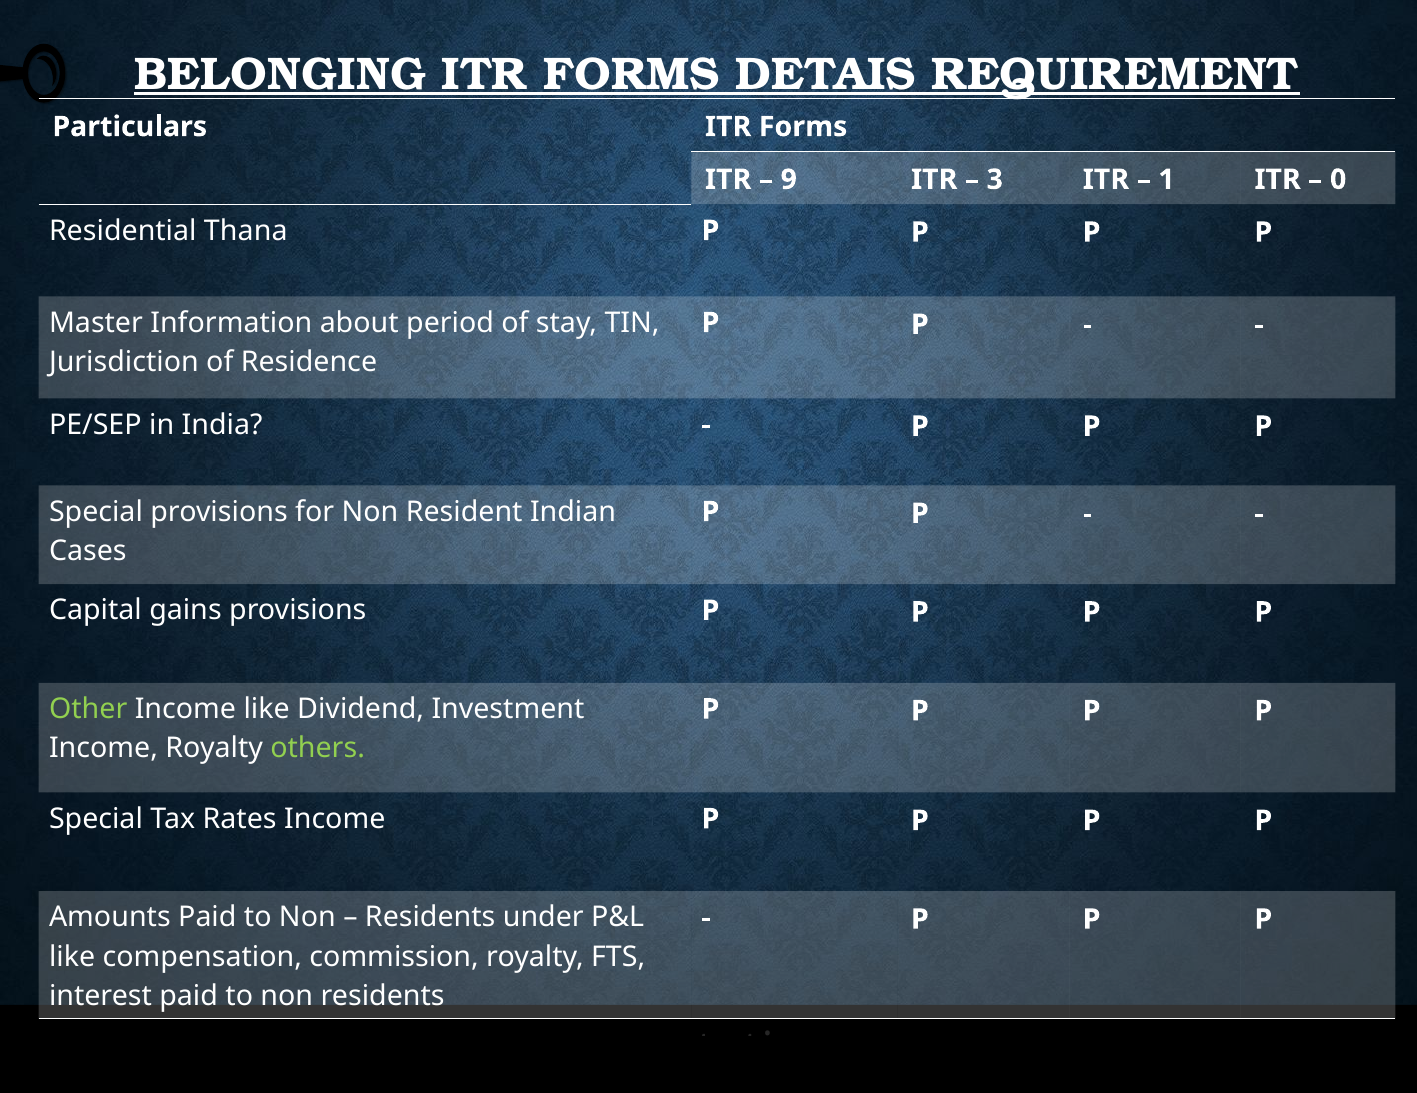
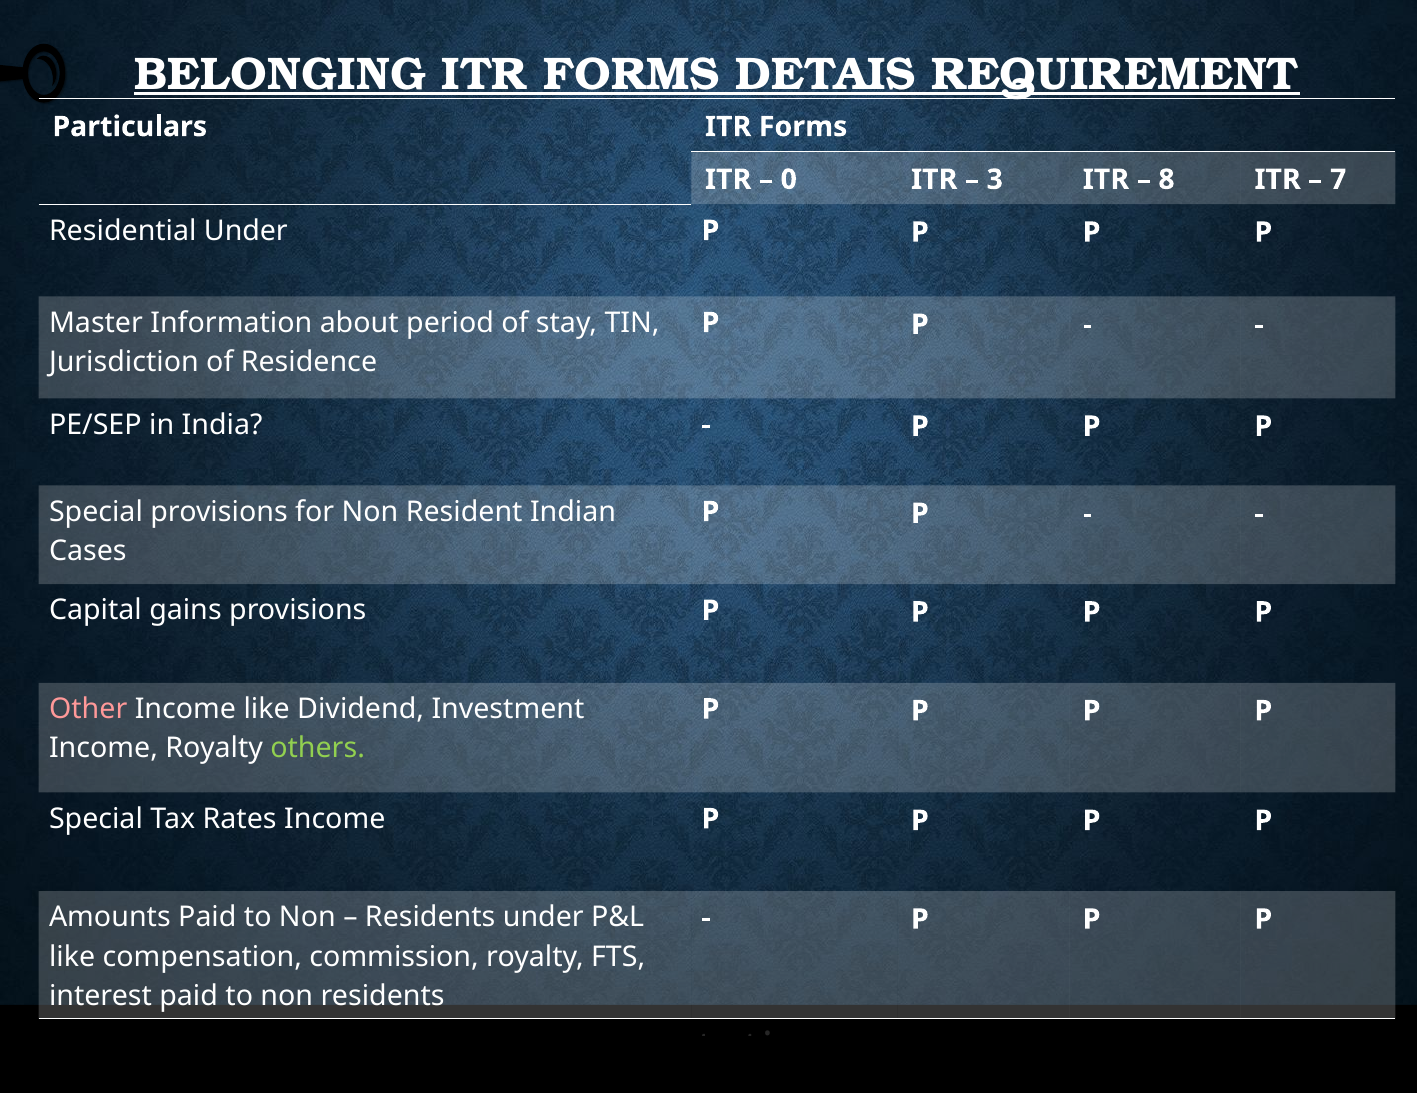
9: 9 -> 0 (789, 180)
1: 1 -> 8 (1167, 180)
0: 0 -> 7 (1338, 180)
Residential Thana: Thana -> Under (246, 231)
Other colour: light green -> pink (88, 709)
